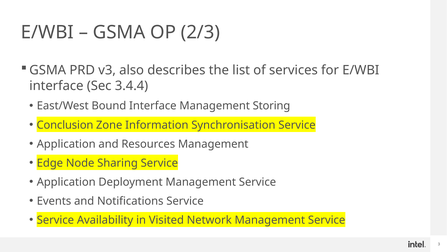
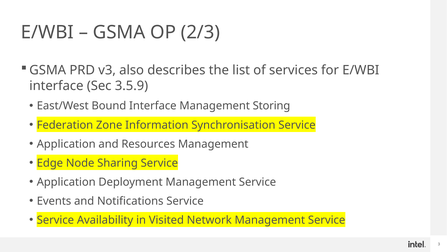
3.4.4: 3.4.4 -> 3.5.9 (131, 86)
Conclusion: Conclusion -> Federation (65, 125)
